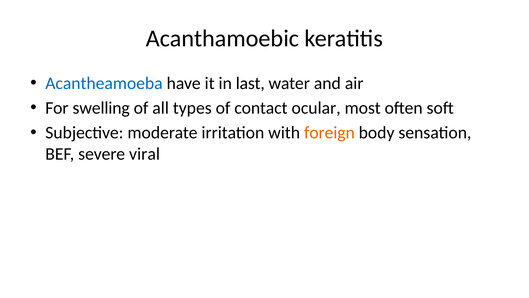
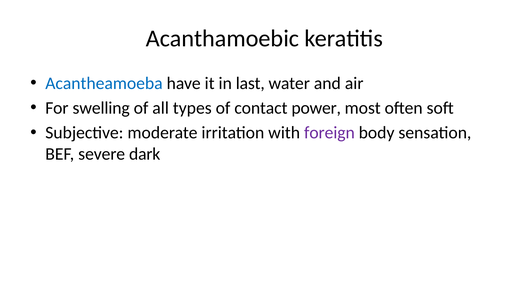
ocular: ocular -> power (316, 108)
foreign colour: orange -> purple (329, 133)
viral: viral -> dark (145, 154)
